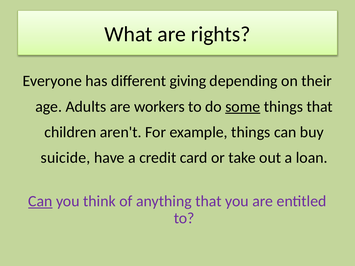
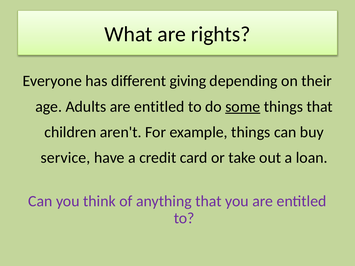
Adults are workers: workers -> entitled (159, 107)
suicide: suicide -> service (65, 158)
Can underline: present -> none (40, 201)
